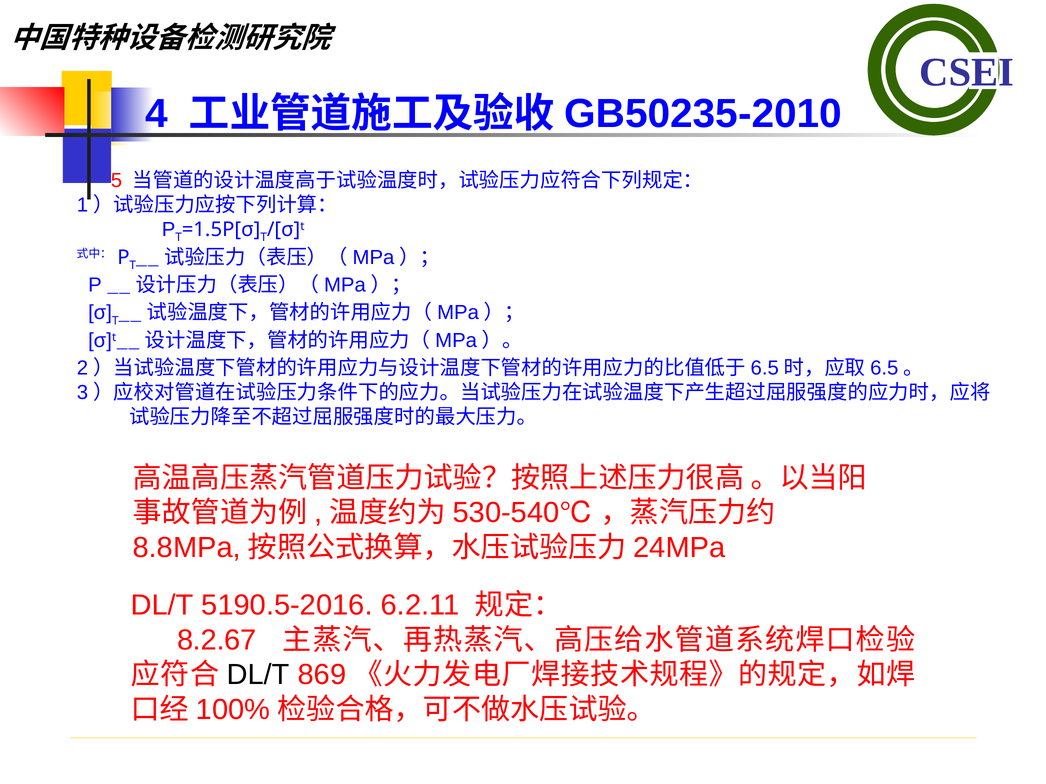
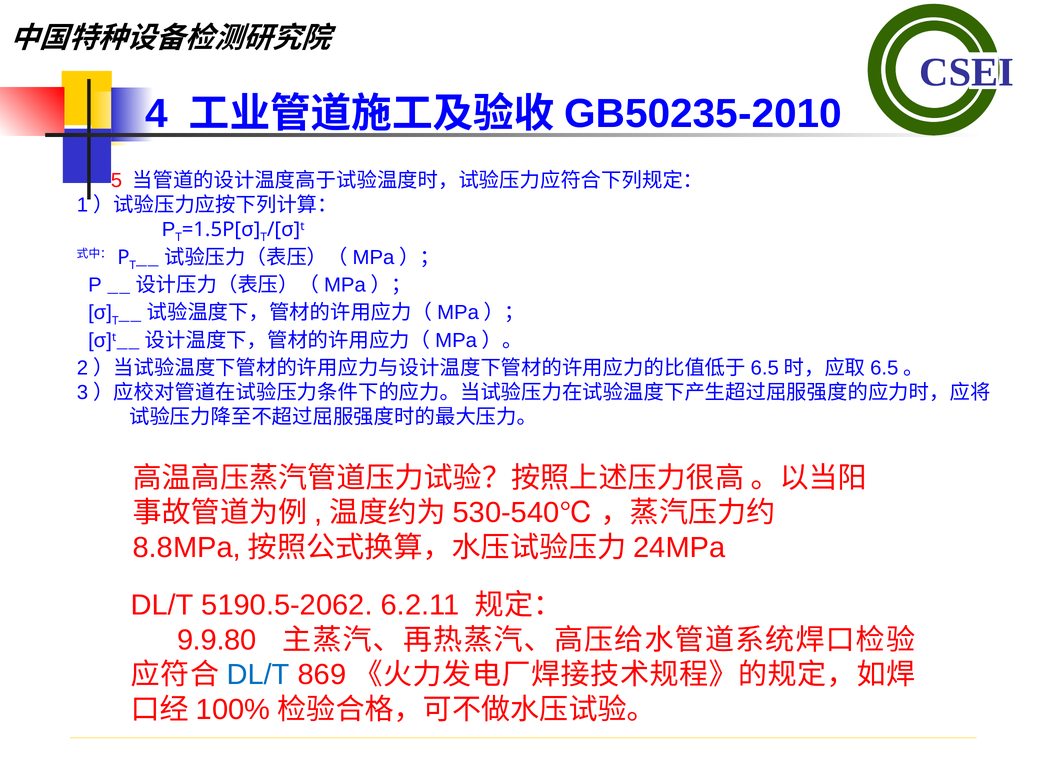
5190.5-2016: 5190.5-2016 -> 5190.5-2062 (287, 605)
8.2.67: 8.2.67 -> 9.9.80 (217, 640)
DL/T colour: black -> blue (258, 675)
